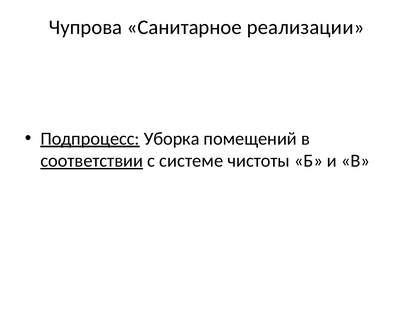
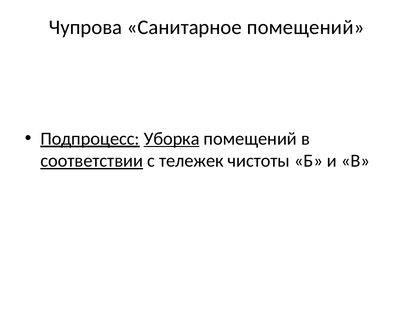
Санитарное реализации: реализации -> помещений (306, 27)
Уборка underline: none -> present (172, 138)
системе: системе -> тележек (191, 160)
